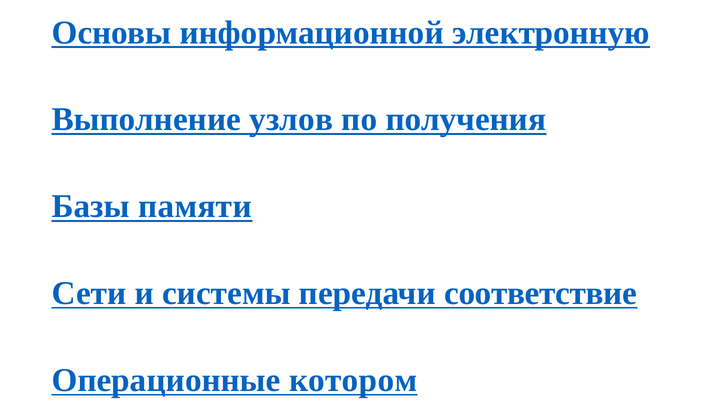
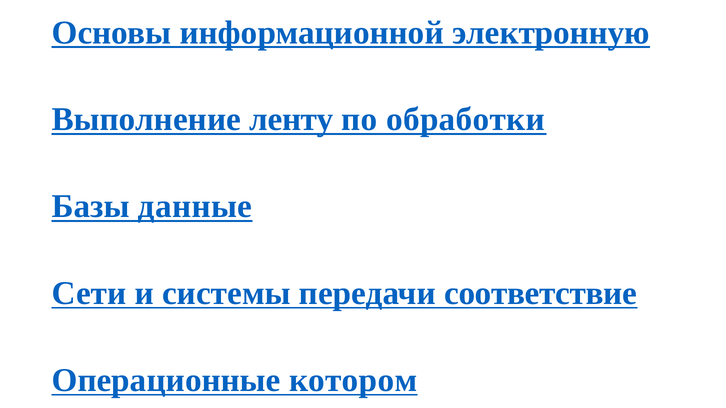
узлов: узлов -> ленту (291, 120)
получения: получения -> обработки (466, 120)
памяти: памяти -> данные (195, 207)
